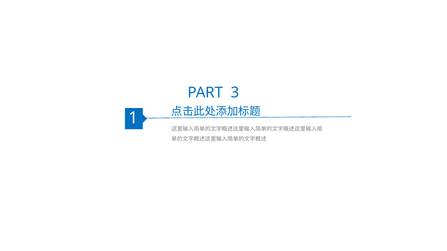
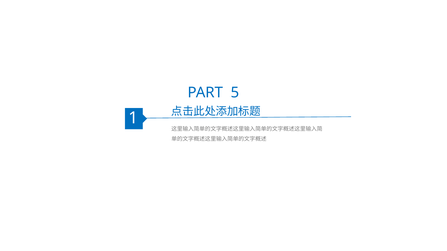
3: 3 -> 5 (235, 93)
